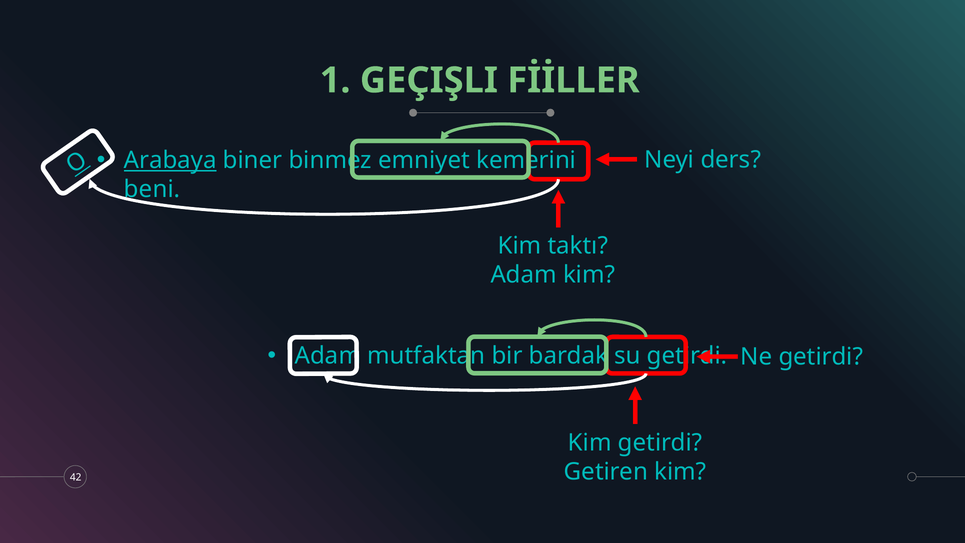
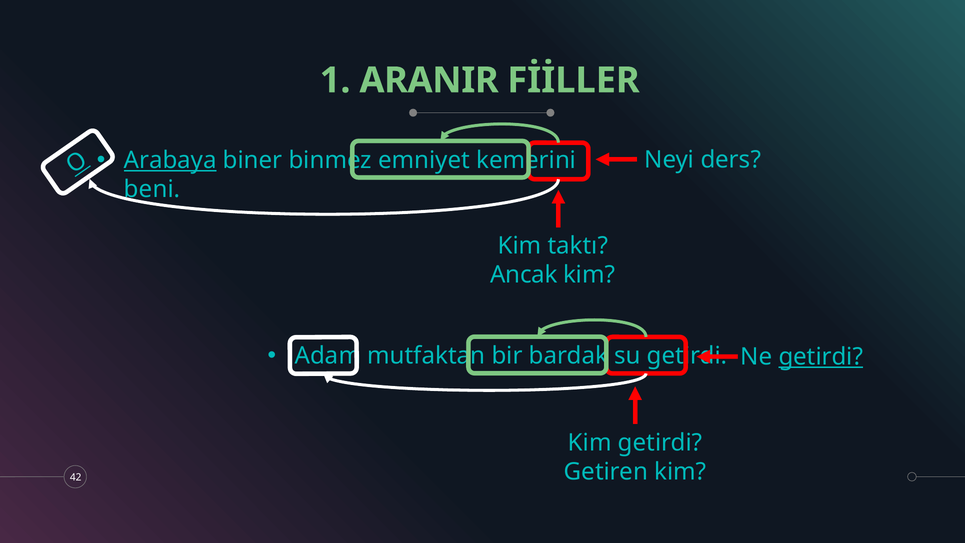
GEÇIŞLI: GEÇIŞLI -> ARANIR (429, 80)
Adam: Adam -> Ancak (524, 274)
getirdi underline: none -> present (821, 357)
